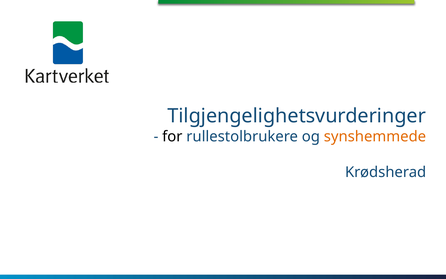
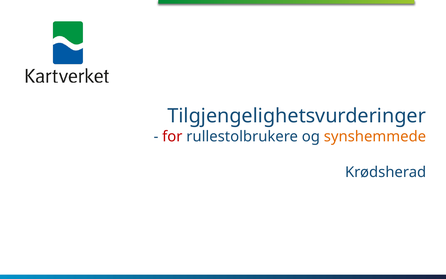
for colour: black -> red (172, 136)
